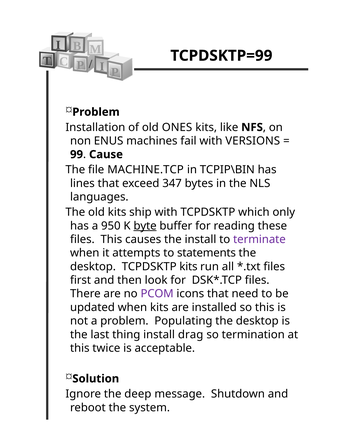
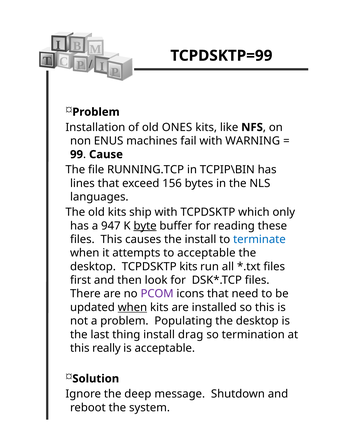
VERSIONS: VERSIONS -> WARNING (253, 141)
MACHINE.TCP: MACHINE.TCP -> RUNNING.TCP (146, 170)
347: 347 -> 156 (172, 183)
950: 950 -> 947 (111, 226)
terminate colour: purple -> blue (259, 239)
to statements: statements -> acceptable (206, 253)
when underline: none -> present (132, 307)
twice: twice -> really (106, 348)
